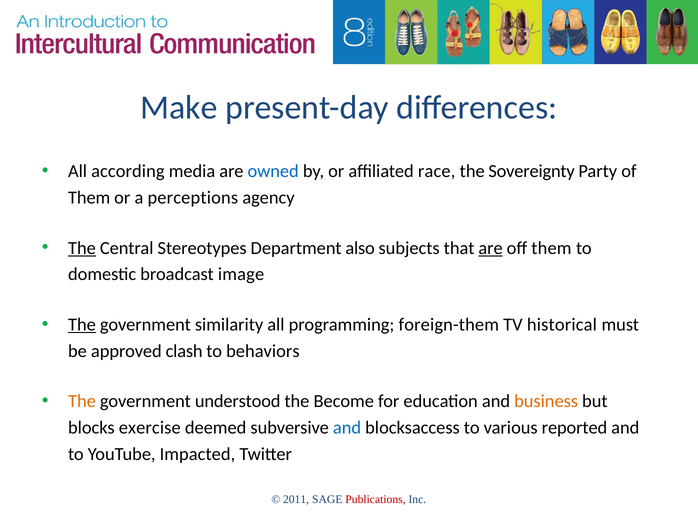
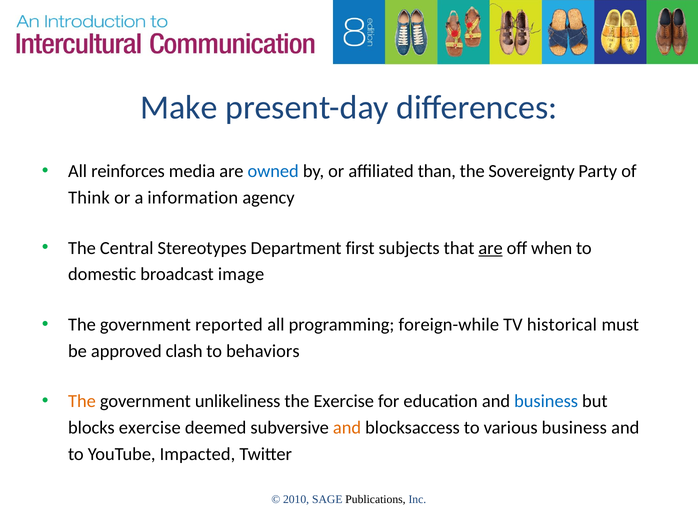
according: according -> reinforces (128, 171)
race: race -> than (437, 171)
Them: Them -> Think (89, 198)
perceptions: perceptions -> information (193, 198)
The underline: present -> none (82, 248)
also: also -> first (360, 248)
off them: them -> when (552, 248)
The underline: present -> none (82, 325)
similarity: similarity -> reported (229, 325)
foreign-them: foreign-them -> foreign-while (449, 325)
understood: understood -> unlikeliness (238, 402)
the Become: Become -> Exercise (344, 402)
business colour: orange -> blue (546, 402)
and colour: blue -> orange (347, 428)
various reported: reported -> business (574, 428)
2011: 2011 -> 2010 (296, 500)
Publications colour: red -> black (375, 500)
